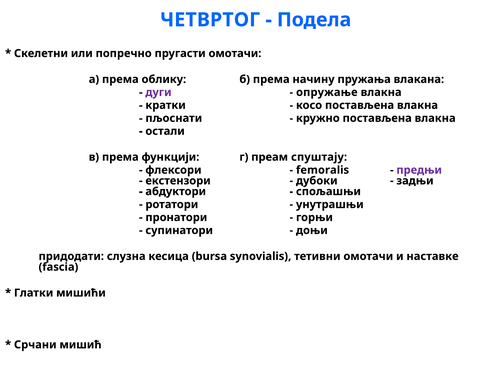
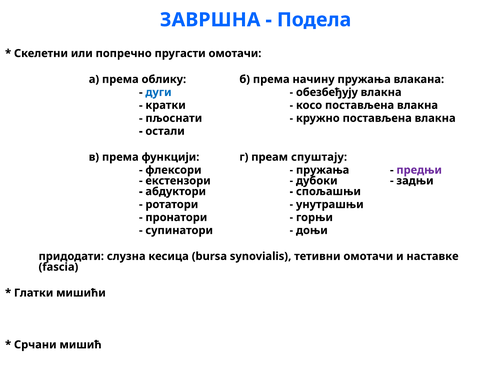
ЧЕТВРТОГ: ЧЕТВРТОГ -> ЗАВРШНА (210, 20)
дуги colour: purple -> blue (158, 92)
опружање: опружање -> обезбеђују (327, 92)
femoralis: femoralis -> пружања (323, 170)
